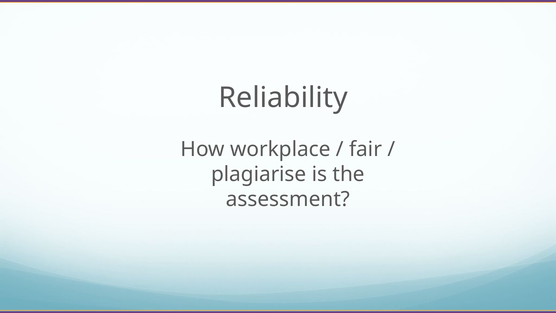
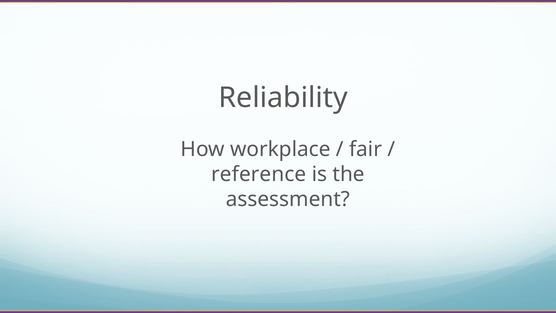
plagiarise: plagiarise -> reference (259, 174)
